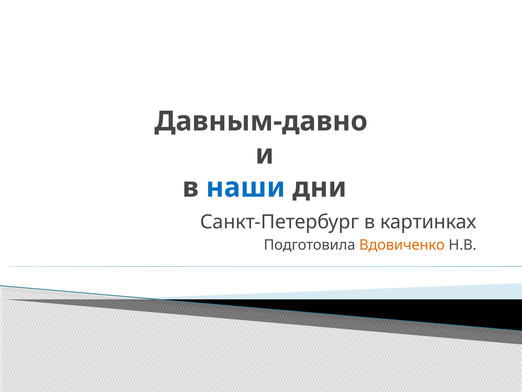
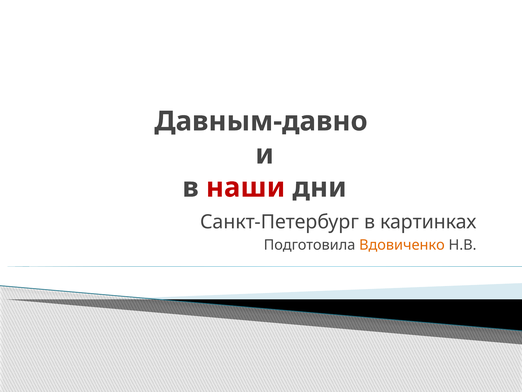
наши colour: blue -> red (246, 187)
